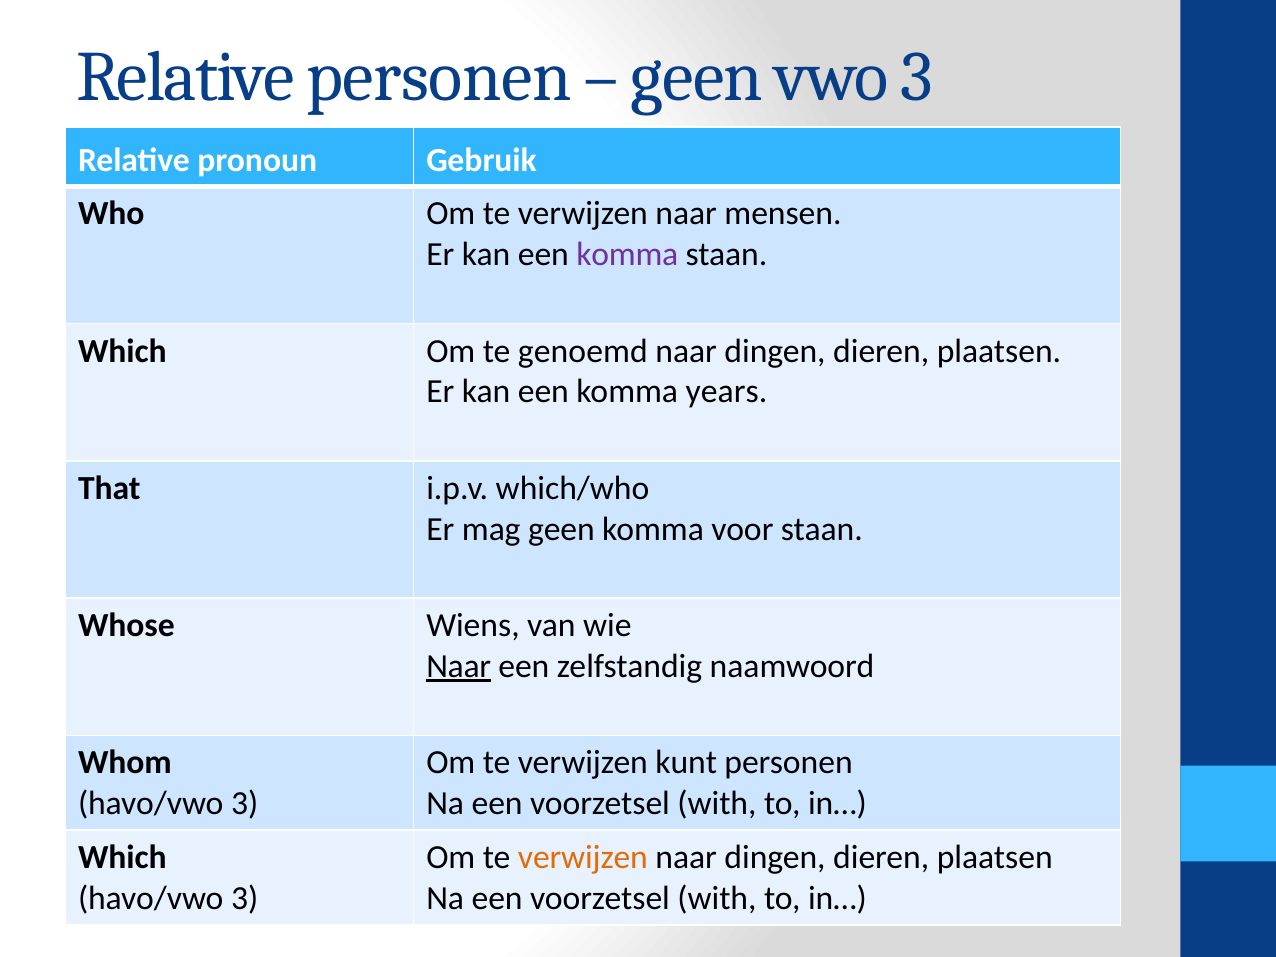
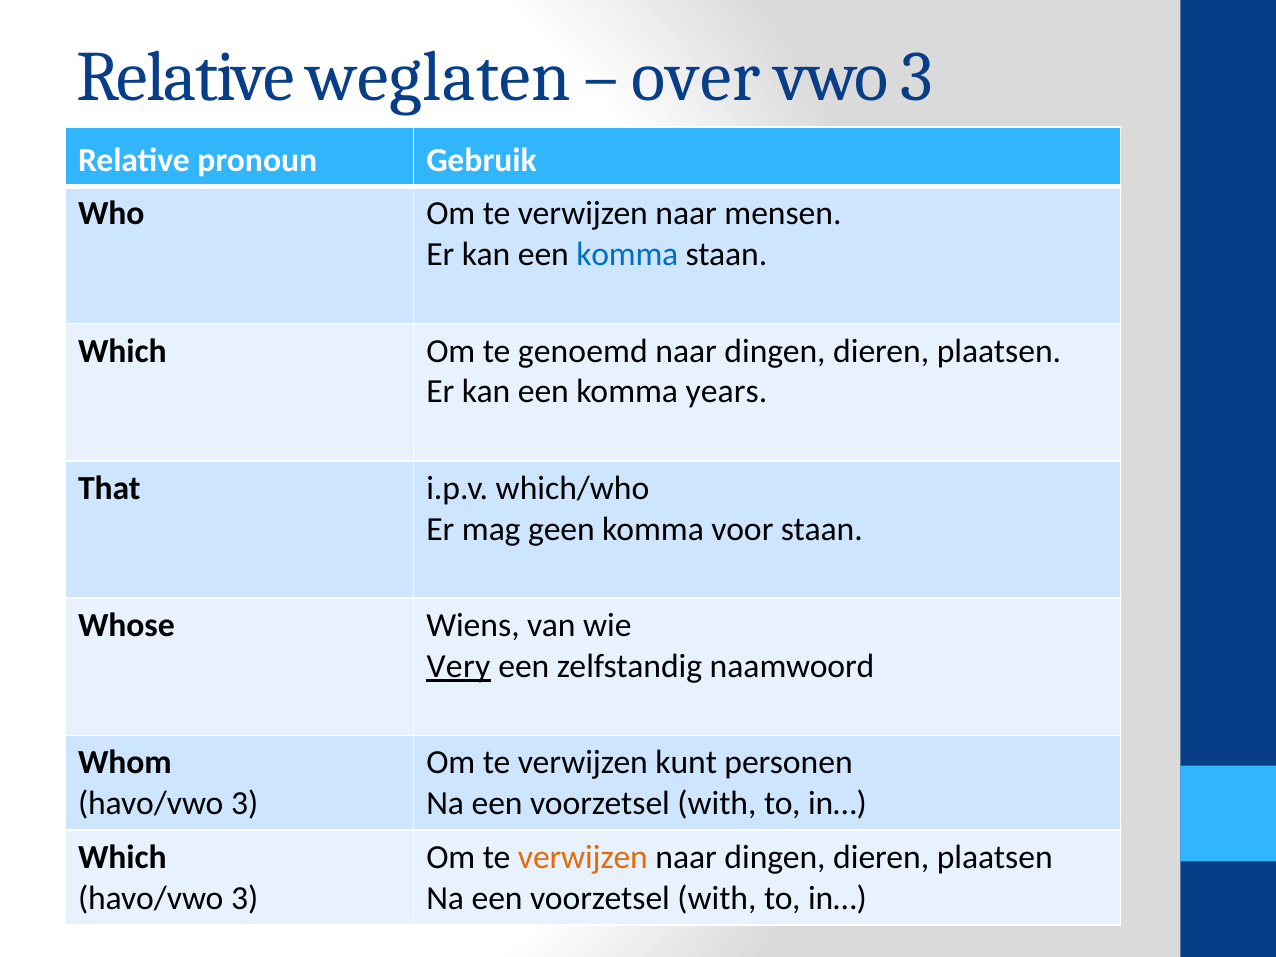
Relative personen: personen -> weglaten (439, 77)
geen: geen -> over (696, 77)
komma colour: purple -> blue (627, 255)
Naar: Naar -> Very (458, 666)
